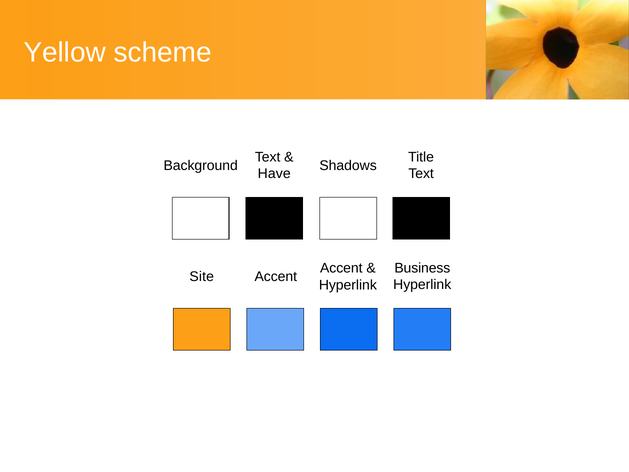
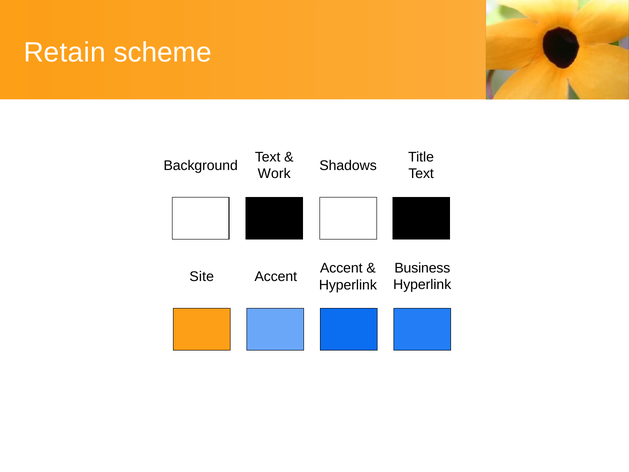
Yellow: Yellow -> Retain (65, 53)
Have: Have -> Work (274, 174)
